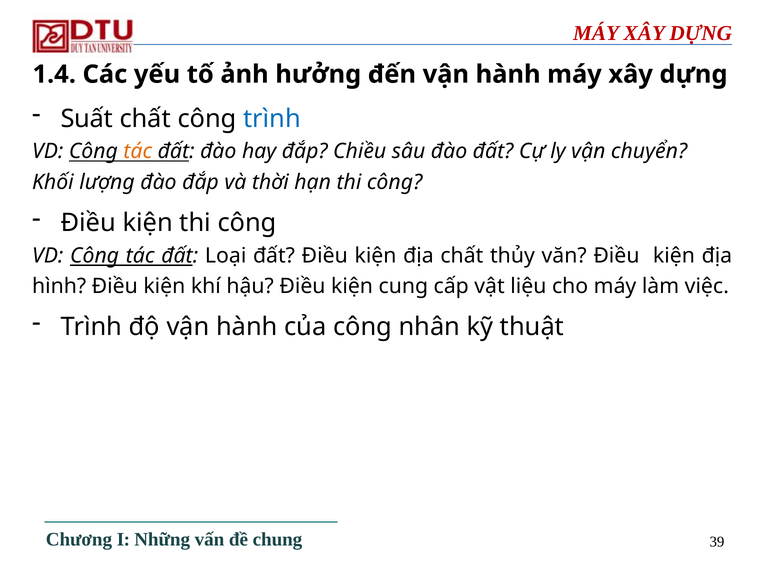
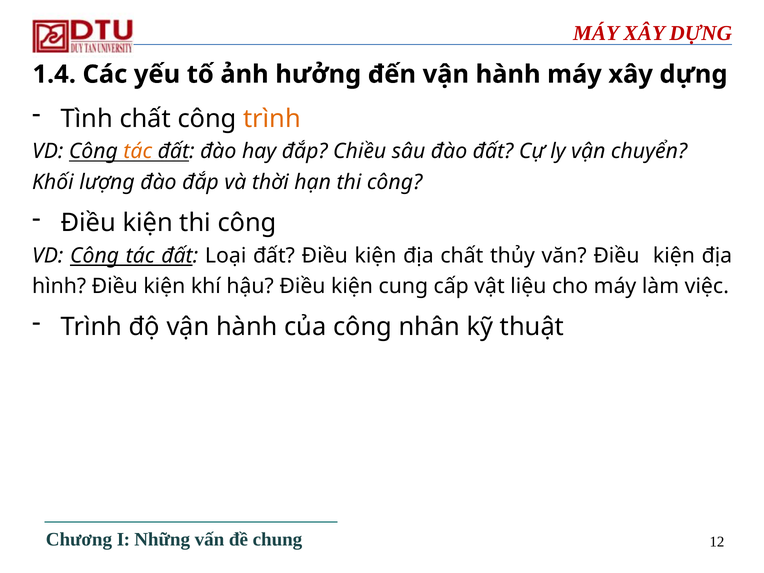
Suất: Suất -> Tình (87, 119)
trình colour: blue -> orange (272, 119)
39: 39 -> 12 (717, 542)
